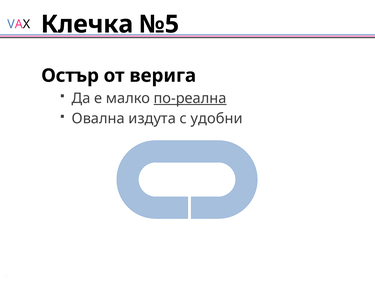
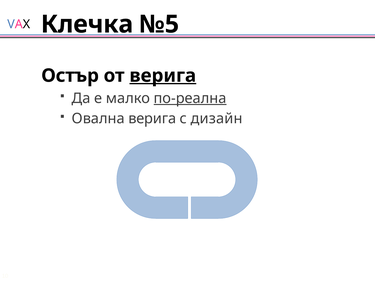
верига underline: none -> present (163, 76)
Овална издута: издута -> верига (152, 119)
удобни: удобни -> дизайн (217, 119)
